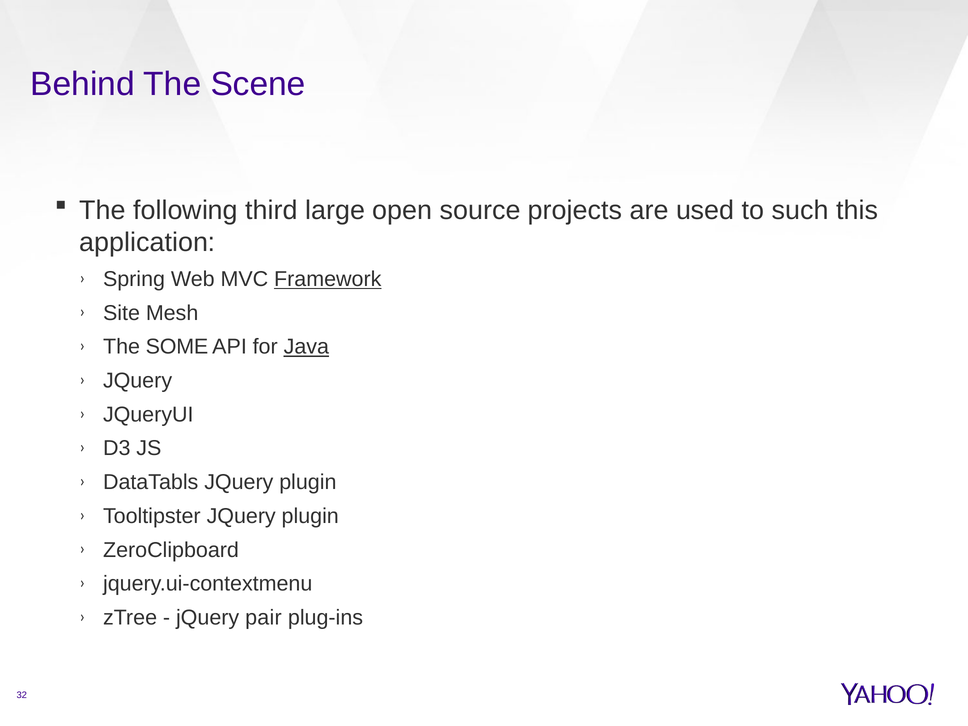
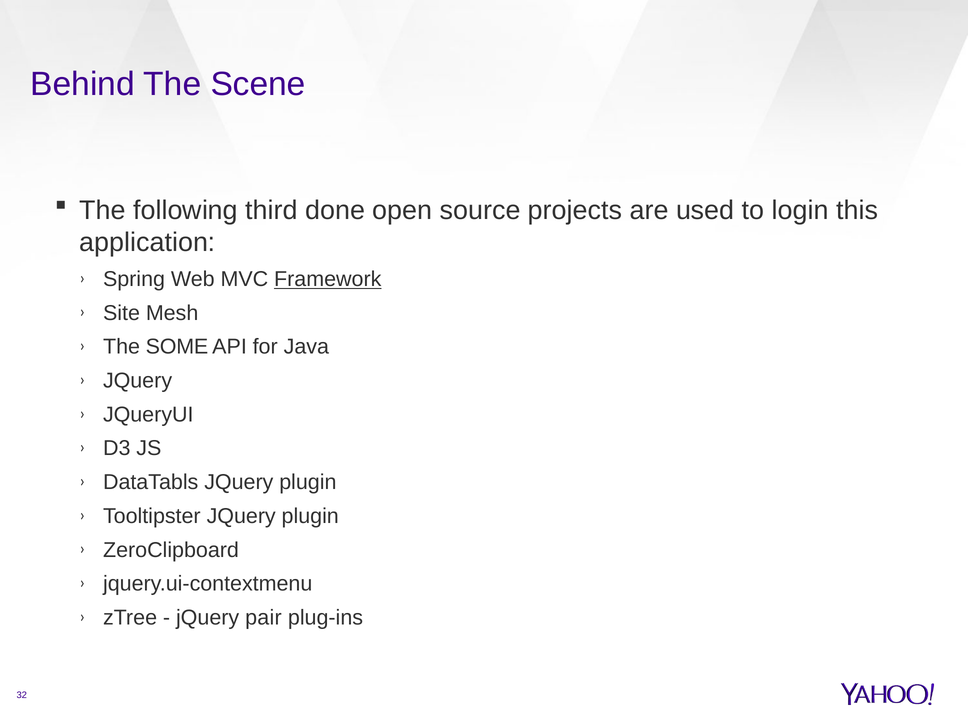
large: large -> done (335, 210)
such: such -> login (800, 210)
Java underline: present -> none (306, 347)
